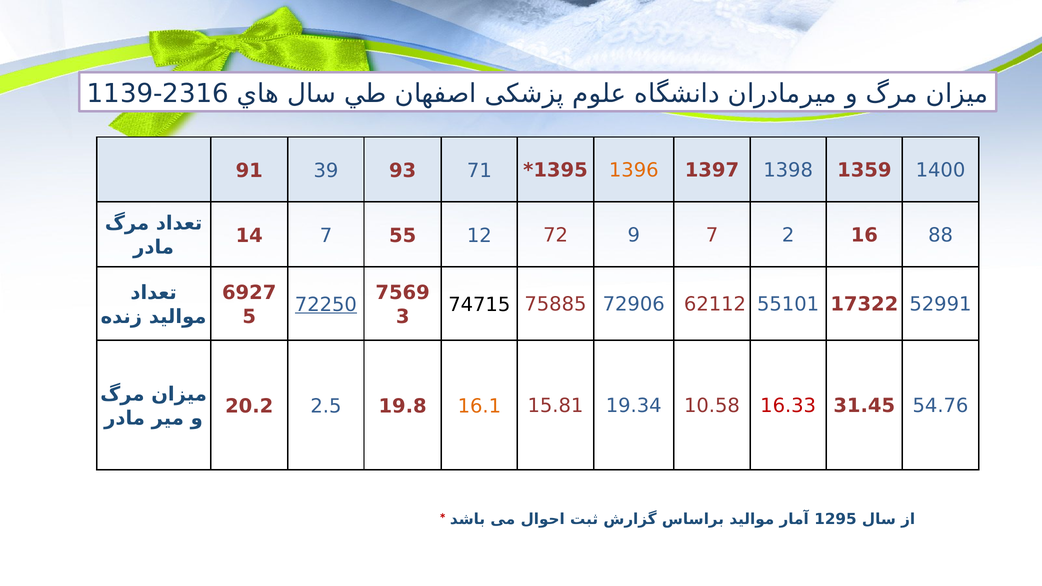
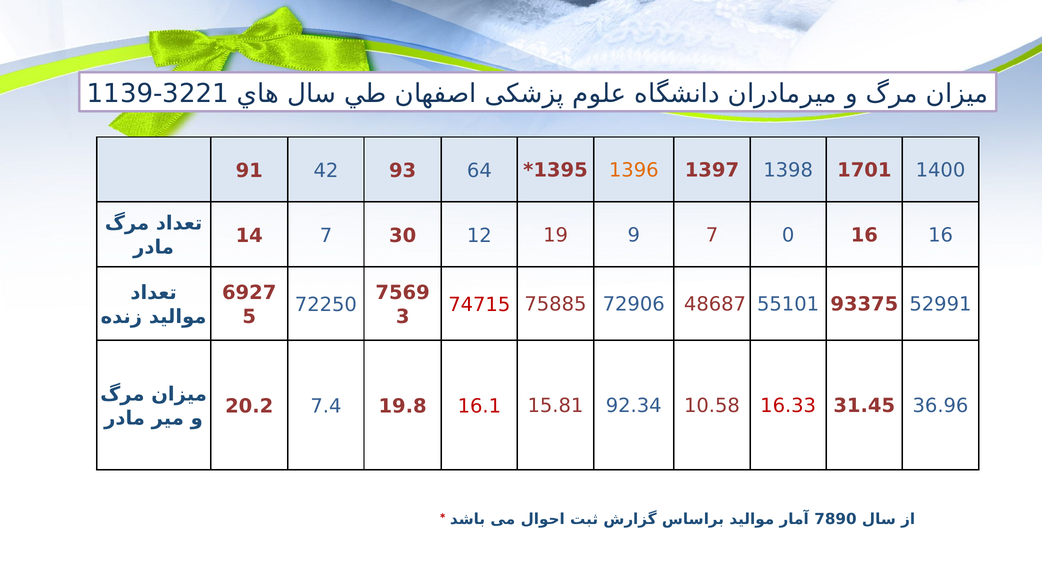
2316: 2316 -> 3221 (196, 93)
1359: 1359 -> 1701 (864, 170)
39: 39 -> 42 (326, 171)
71: 71 -> 64 (479, 171)
55: 55 -> 30 (403, 236)
72: 72 -> 19 (556, 235)
2: 2 -> 0 (788, 235)
16 88: 88 -> 16 (941, 235)
72250 underline: present -> none (326, 305)
74715 colour: black -> red (479, 305)
62112: 62112 -> 48687 (715, 304)
17322: 17322 -> 93375 (864, 304)
2.5: 2.5 -> 7.4 (326, 406)
16.1 colour: orange -> red (479, 406)
19.34: 19.34 -> 92.34 (634, 406)
54.76: 54.76 -> 36.96 (940, 406)
1295: 1295 -> 7890 (835, 519)
